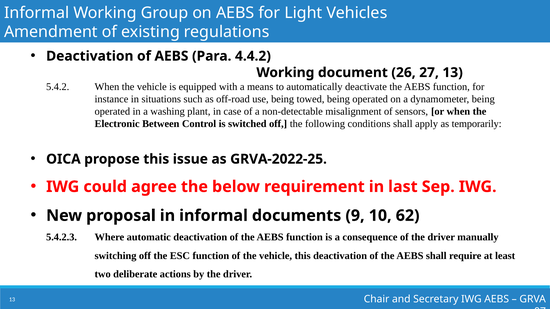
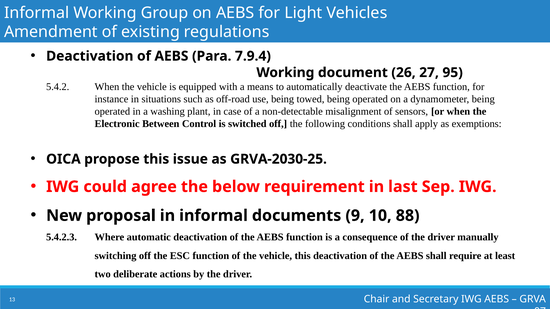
4.4.2: 4.4.2 -> 7.9.4 (253, 56)
27 13: 13 -> 95 (453, 73)
temporarily: temporarily -> exemptions (477, 124)
GRVA-2022-25: GRVA-2022-25 -> GRVA-2030-25 (279, 159)
62: 62 -> 88 (408, 216)
